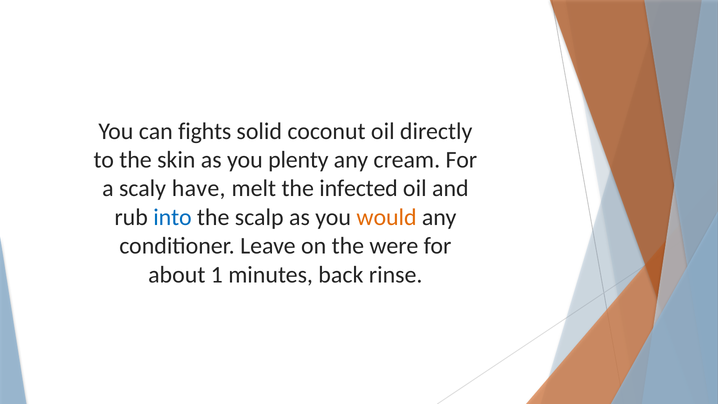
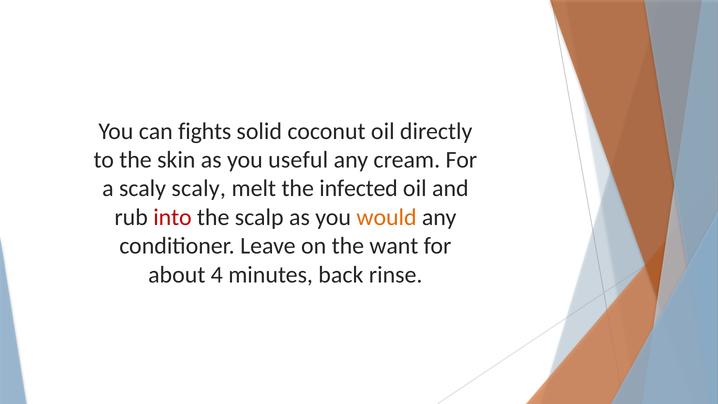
plenty: plenty -> useful (298, 160)
scaly have: have -> scaly (199, 189)
into colour: blue -> red (173, 217)
were: were -> want (394, 246)
1: 1 -> 4 (217, 275)
